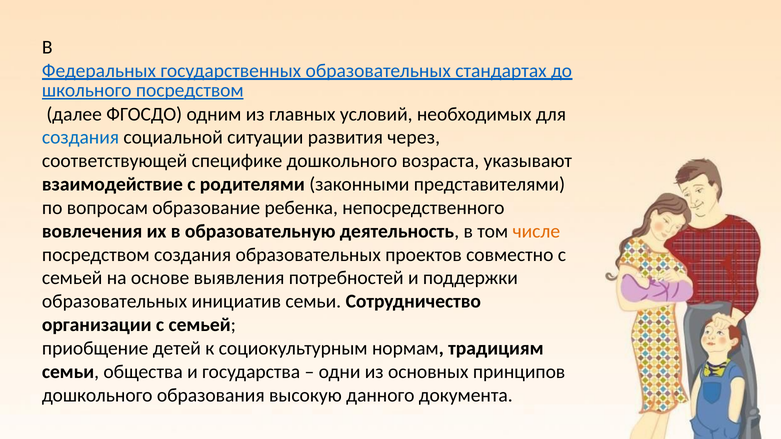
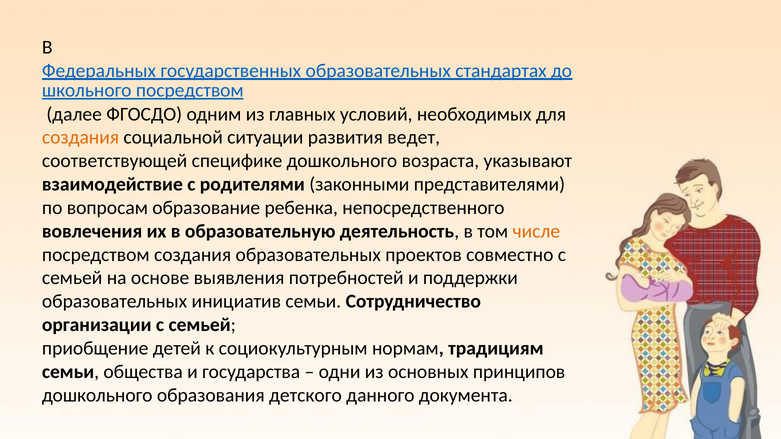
создания colour: blue -> orange (81, 138)
через: через -> ведет (414, 138)
высокую: высокую -> детского (305, 395)
